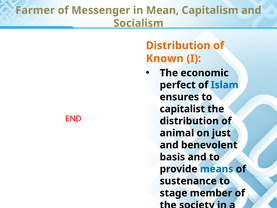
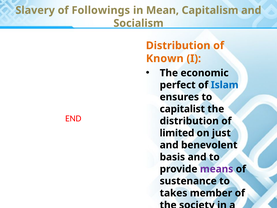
Farmer: Farmer -> Slavery (35, 10)
Messenger: Messenger -> Followings (101, 10)
animal: animal -> limited (177, 133)
means colour: blue -> purple (217, 169)
stage: stage -> takes (174, 193)
